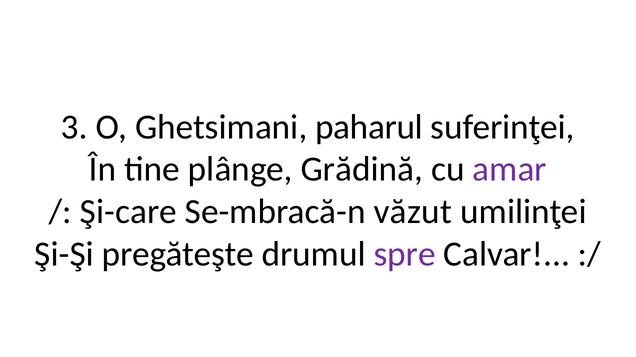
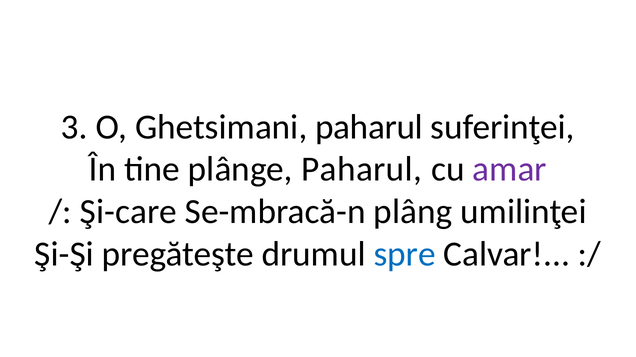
plânge Grădină: Grădină -> Paharul (362, 170)
văzut: văzut -> plâng (413, 212)
spre colour: purple -> blue (405, 254)
